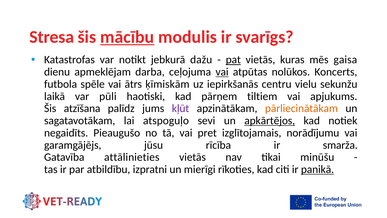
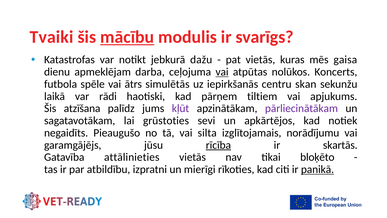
Stresa: Stresa -> Tvaiki (52, 37)
pat underline: present -> none (233, 60)
ķīmiskām: ķīmiskām -> simulētās (167, 84)
vielu: vielu -> skan (306, 84)
pūli: pūli -> rādi (108, 96)
pārliecinātākam colour: orange -> purple (301, 108)
atspoguļo: atspoguļo -> grūstoties (166, 120)
apkārtējos underline: present -> none (270, 120)
pret: pret -> silta (207, 133)
rīcība underline: none -> present (218, 145)
smarža: smarža -> skartās (340, 145)
minūšu: minūšu -> bloķēto (317, 157)
